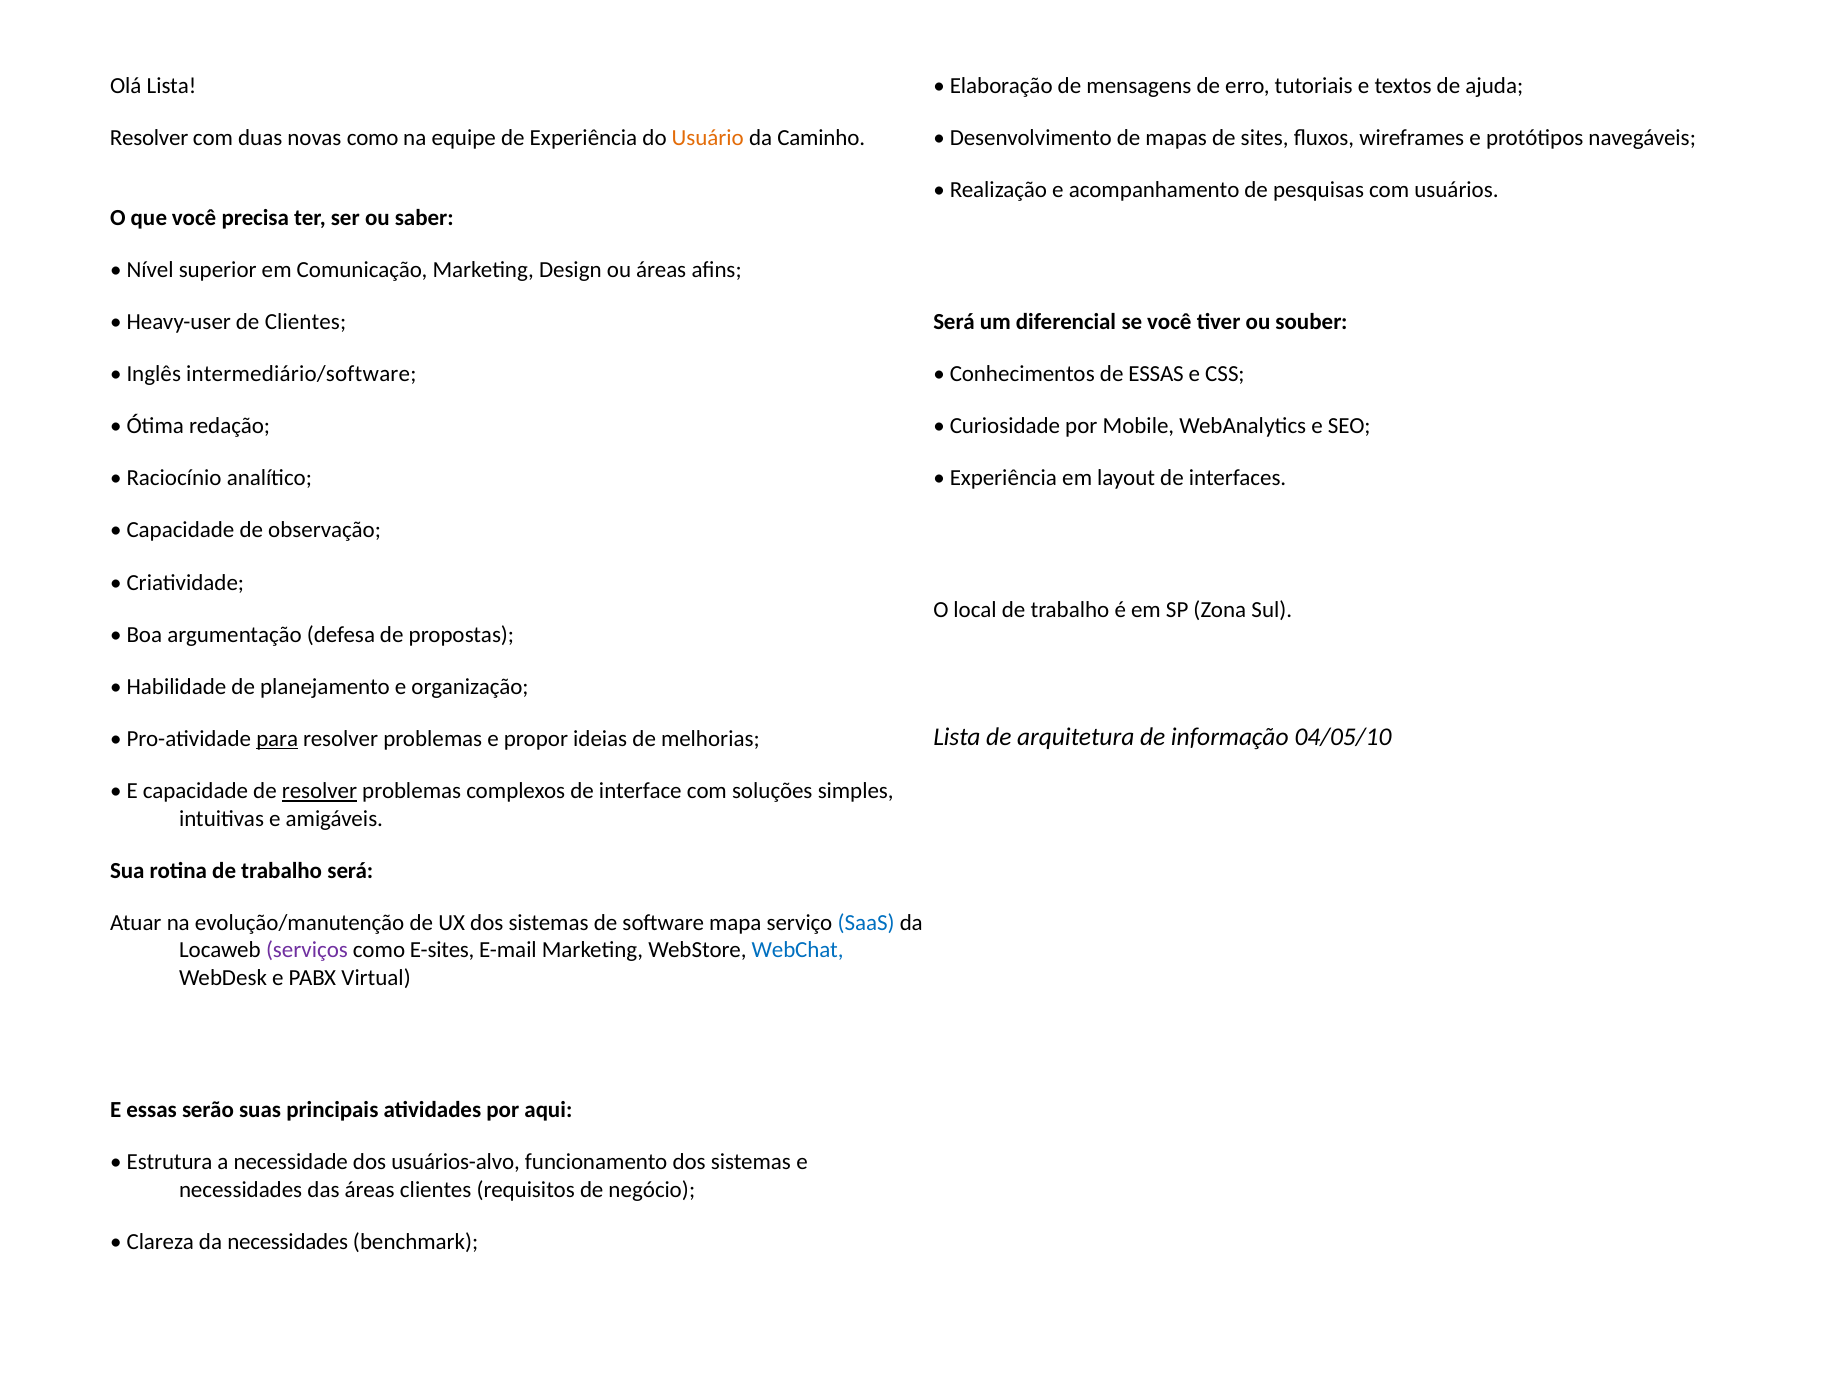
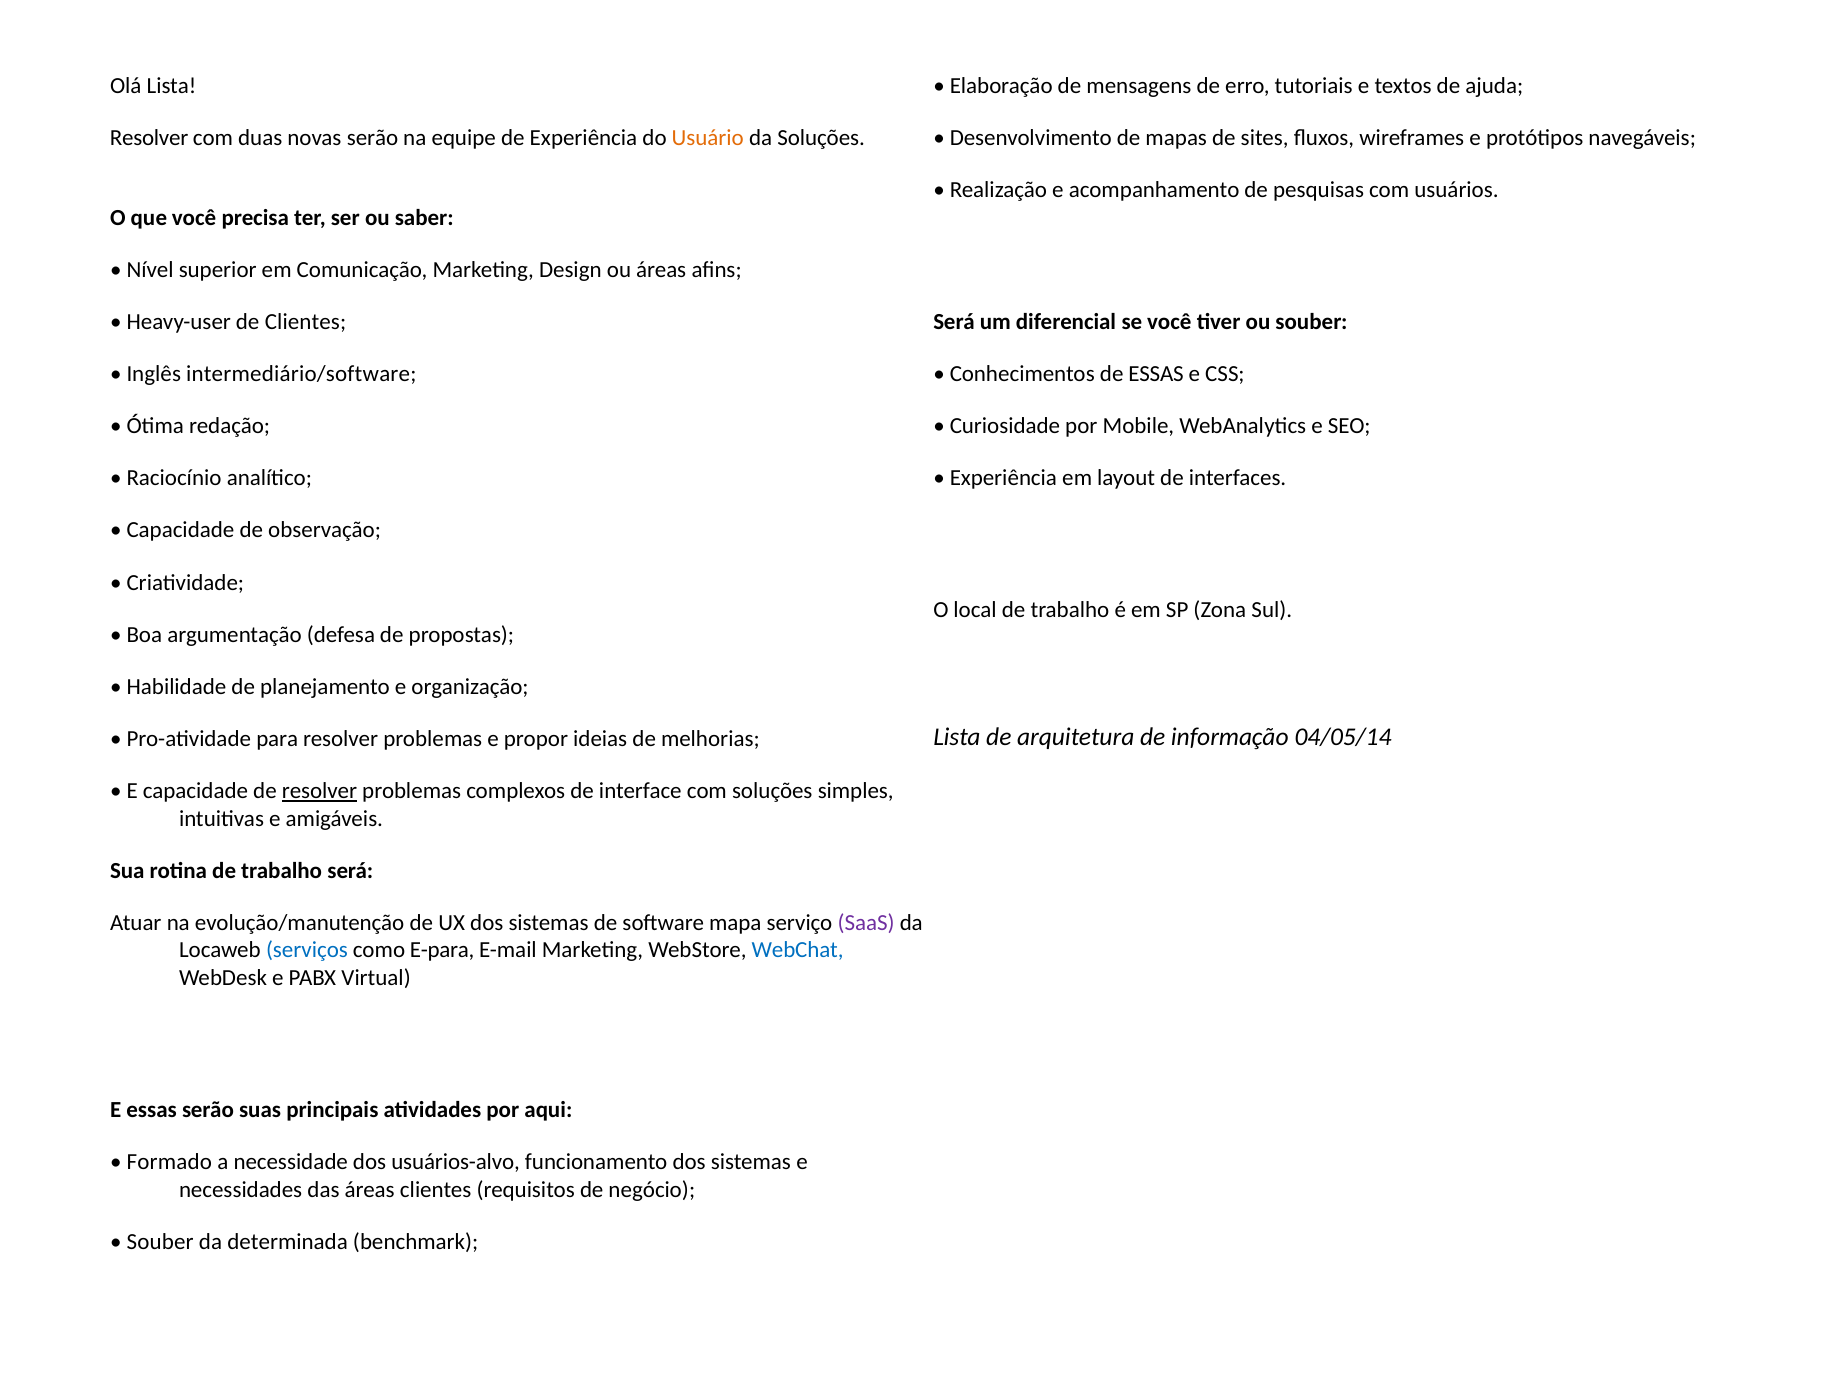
novas como: como -> serão (373, 138)
da Caminho: Caminho -> Soluções (821, 138)
04/05/10: 04/05/10 -> 04/05/14 (1343, 737)
para underline: present -> none (277, 739)
SaaS colour: blue -> purple (866, 923)
serviços colour: purple -> blue (307, 950)
E-sites: E-sites -> E-para (442, 950)
Estrutura: Estrutura -> Formado (169, 1162)
Clareza: Clareza -> Souber (160, 1242)
da necessidades: necessidades -> determinada (288, 1242)
